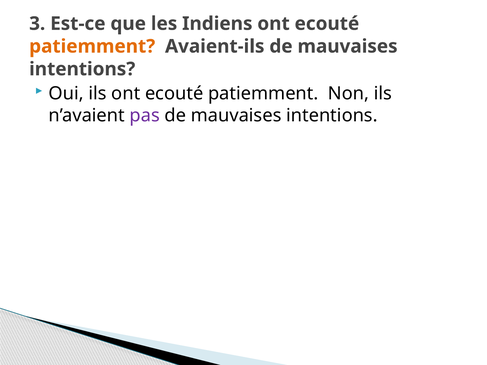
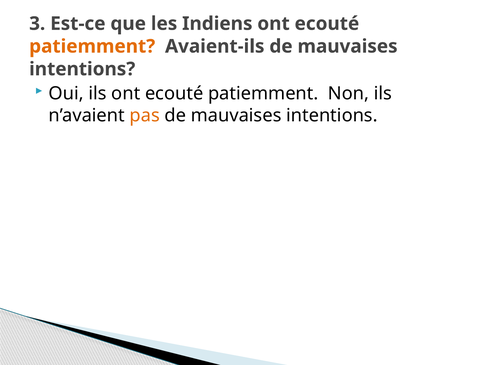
pas colour: purple -> orange (145, 115)
